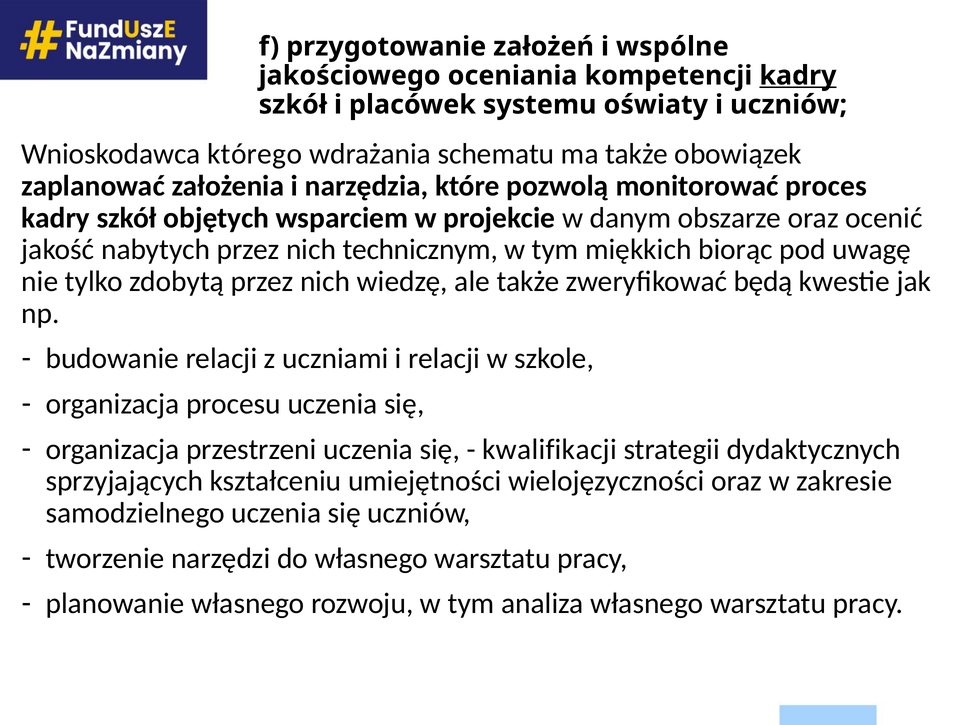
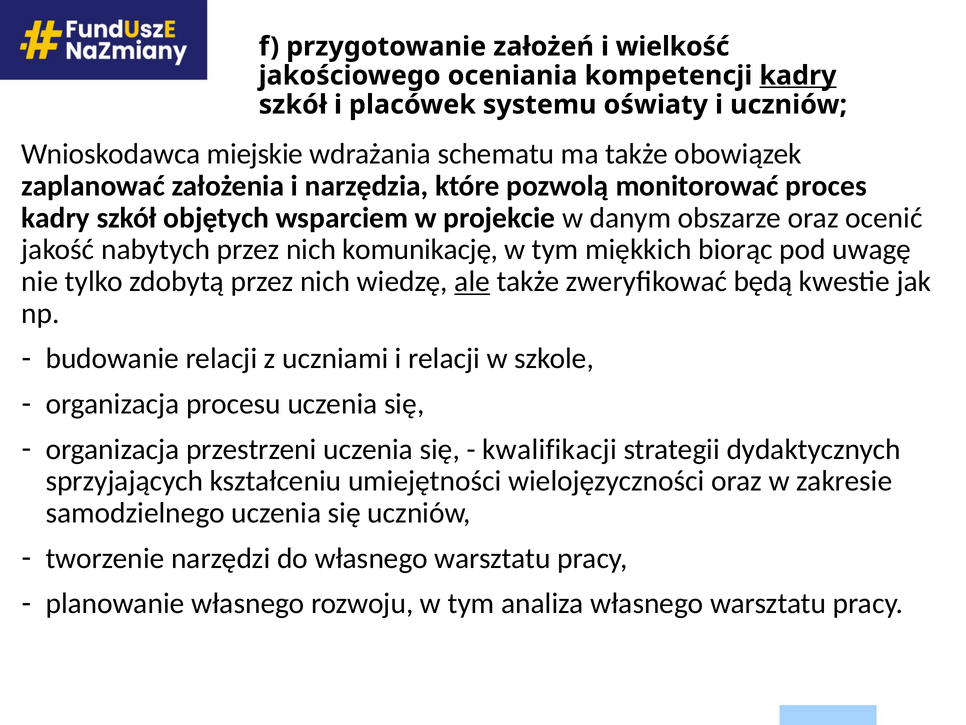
wspólne: wspólne -> wielkość (673, 47)
którego: którego -> miejskie (255, 154)
technicznym: technicznym -> komunikację (420, 250)
ale underline: none -> present (472, 281)
